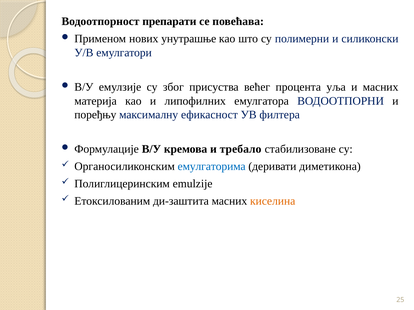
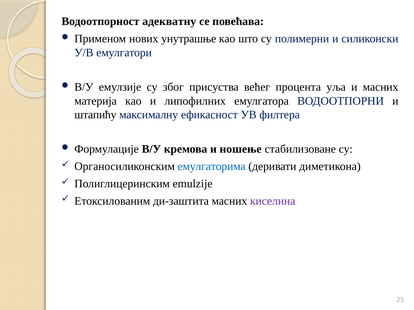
препарати: препарати -> адекватну (169, 22)
поређњу: поређњу -> штапићу (95, 115)
требало: требало -> ношење (241, 149)
киселина colour: orange -> purple (273, 201)
